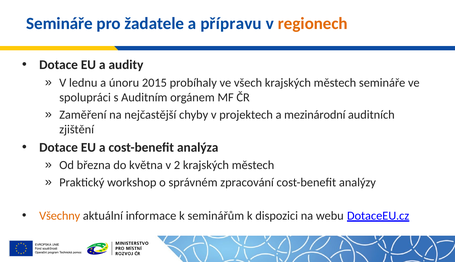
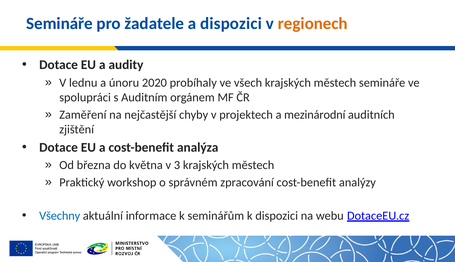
a přípravu: přípravu -> dispozici (231, 24)
2015: 2015 -> 2020 (154, 83)
2: 2 -> 3 (177, 165)
Všechny colour: orange -> blue (60, 216)
